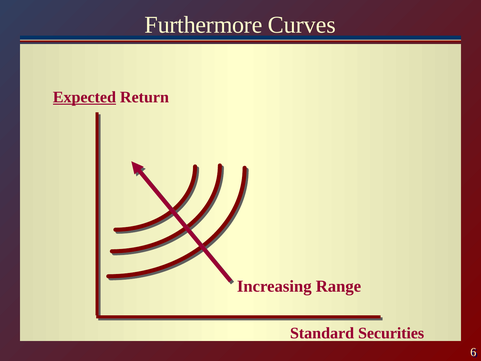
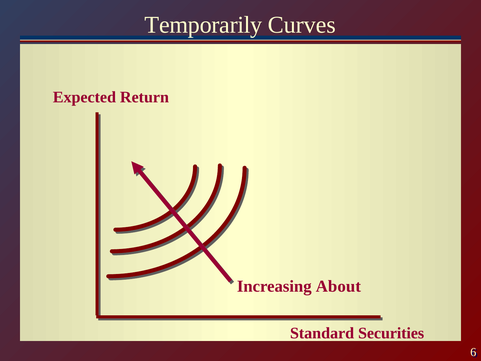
Furthermore: Furthermore -> Temporarily (203, 25)
Expected underline: present -> none (84, 97)
Range: Range -> About (338, 286)
